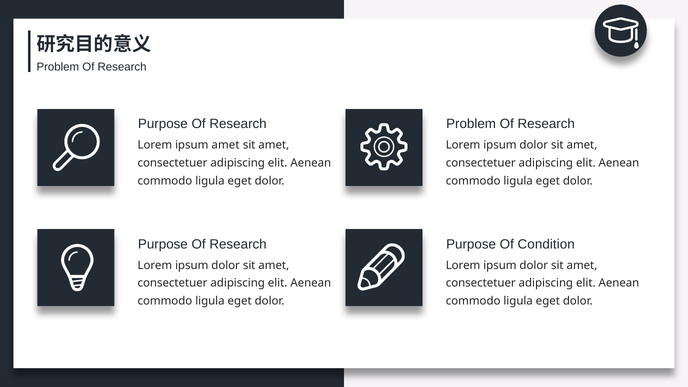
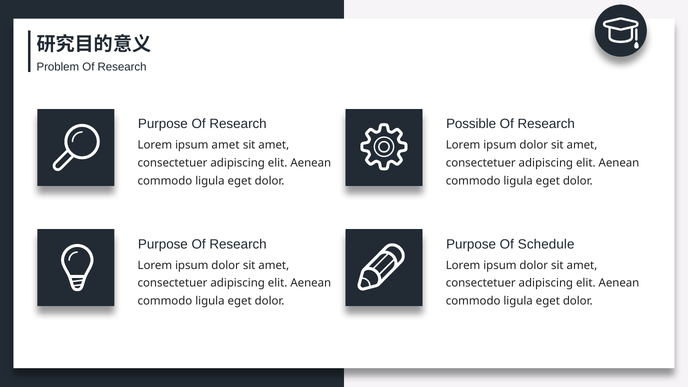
Problem: Problem -> Possible (471, 124)
Condition: Condition -> Schedule (546, 244)
